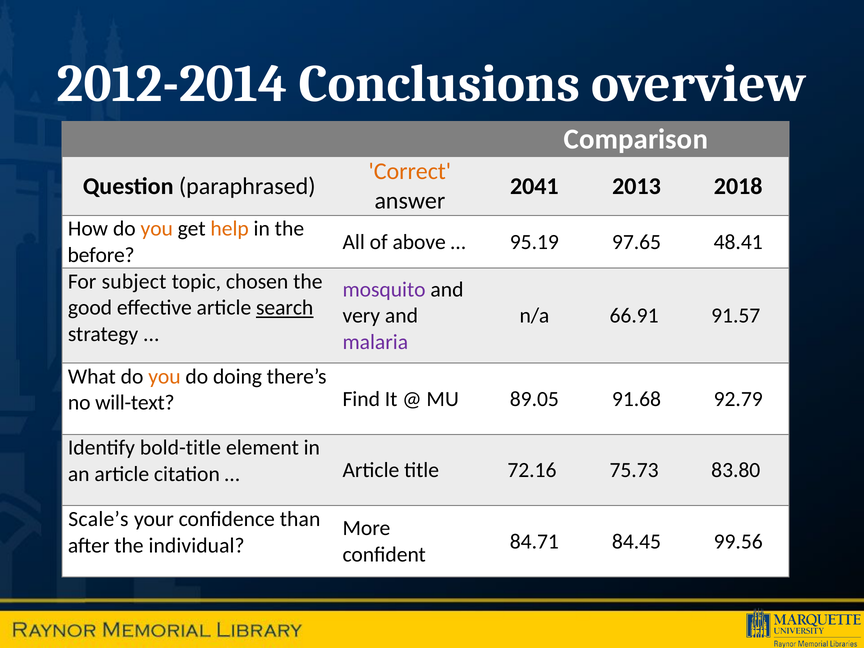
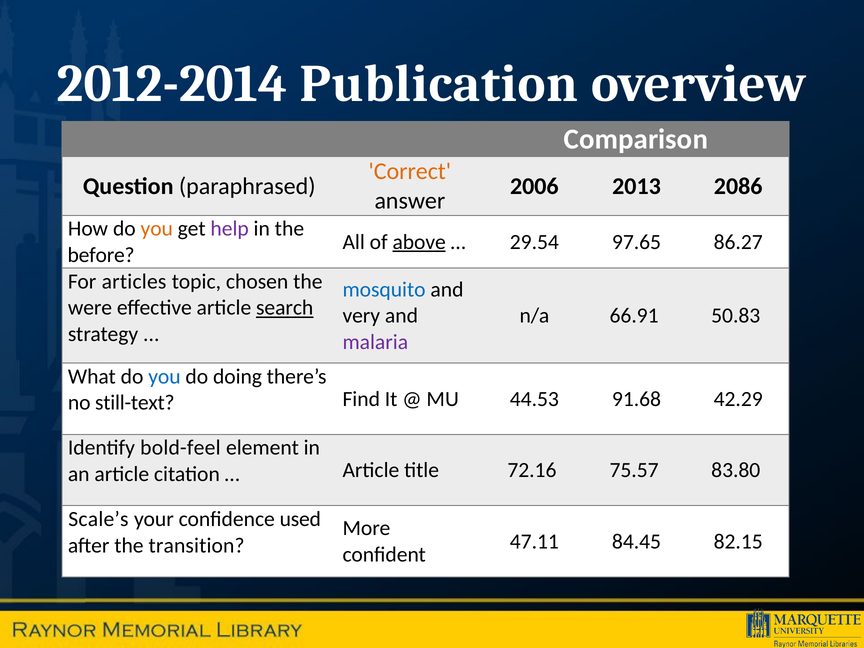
Conclusions: Conclusions -> Publication (439, 84)
2041: 2041 -> 2006 (534, 186)
2018: 2018 -> 2086 (738, 186)
help colour: orange -> purple (230, 229)
above underline: none -> present (419, 242)
95.19: 95.19 -> 29.54 (534, 242)
48.41: 48.41 -> 86.27 (738, 242)
subject: subject -> articles (134, 281)
mosquito colour: purple -> blue (384, 289)
good: good -> were (90, 308)
91.57: 91.57 -> 50.83 (736, 316)
you colour: orange -> blue (164, 377)
will-text: will-text -> still-text (135, 403)
89.05: 89.05 -> 44.53 (534, 399)
92.79: 92.79 -> 42.29 (738, 399)
bold-title: bold-title -> bold-feel (180, 448)
75.73: 75.73 -> 75.57 (634, 470)
than: than -> used (300, 519)
84.71: 84.71 -> 47.11 (534, 541)
99.56: 99.56 -> 82.15 (738, 541)
individual: individual -> transition (197, 545)
